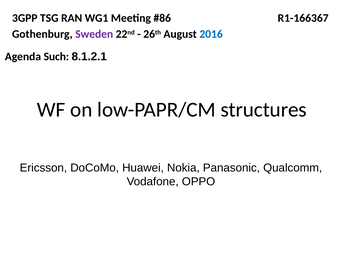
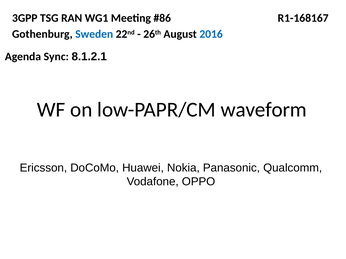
R1-166367: R1-166367 -> R1-168167 (303, 18)
Sweden colour: purple -> blue (94, 34)
Such: Such -> Sync (56, 57)
structures: structures -> waveform (264, 110)
